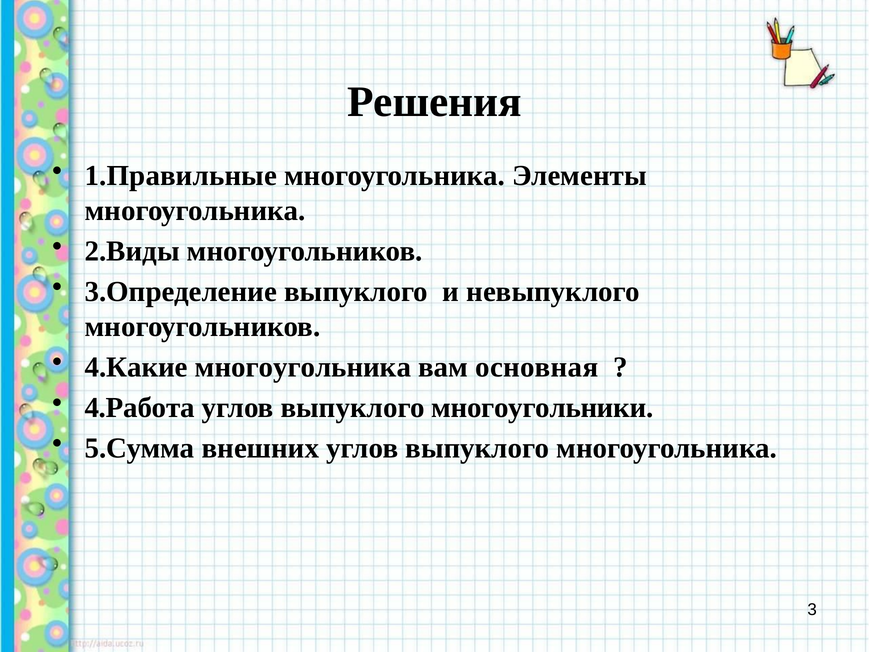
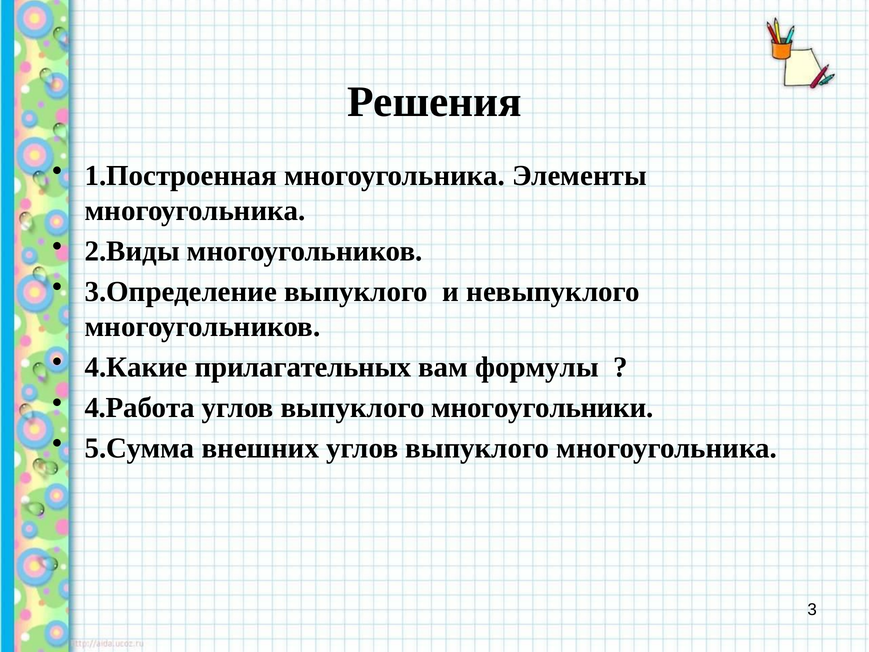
1.Правильные: 1.Правильные -> 1.Построенная (181, 176)
4.Какие многоугольника: многоугольника -> прилагательных (303, 367)
основная: основная -> формулы (537, 367)
